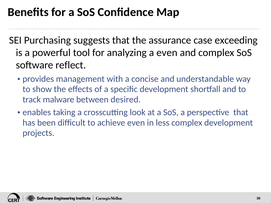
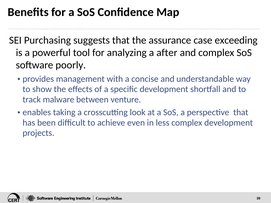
a even: even -> after (167, 53)
reflect: reflect -> poorly (71, 65)
desired: desired -> venture (126, 100)
